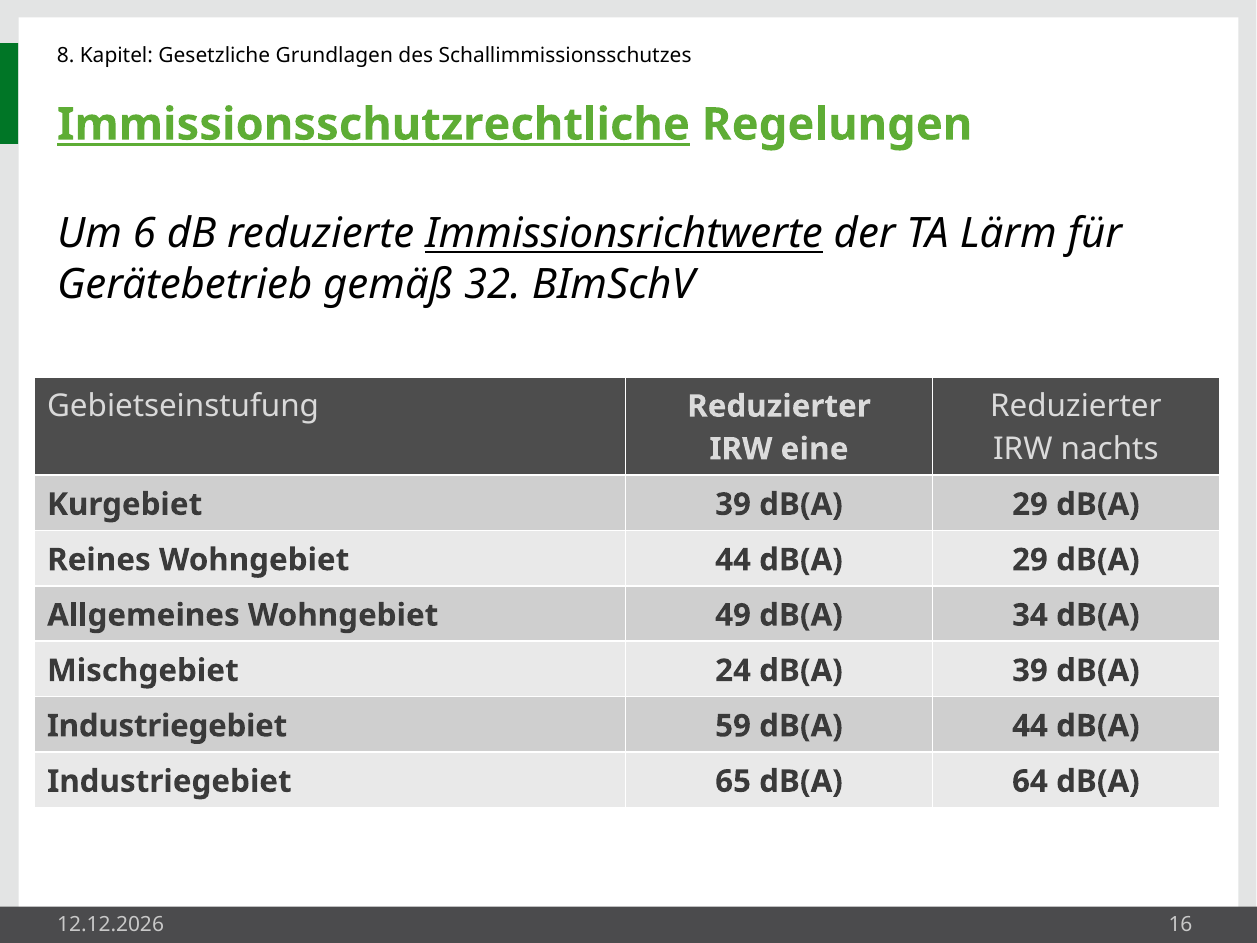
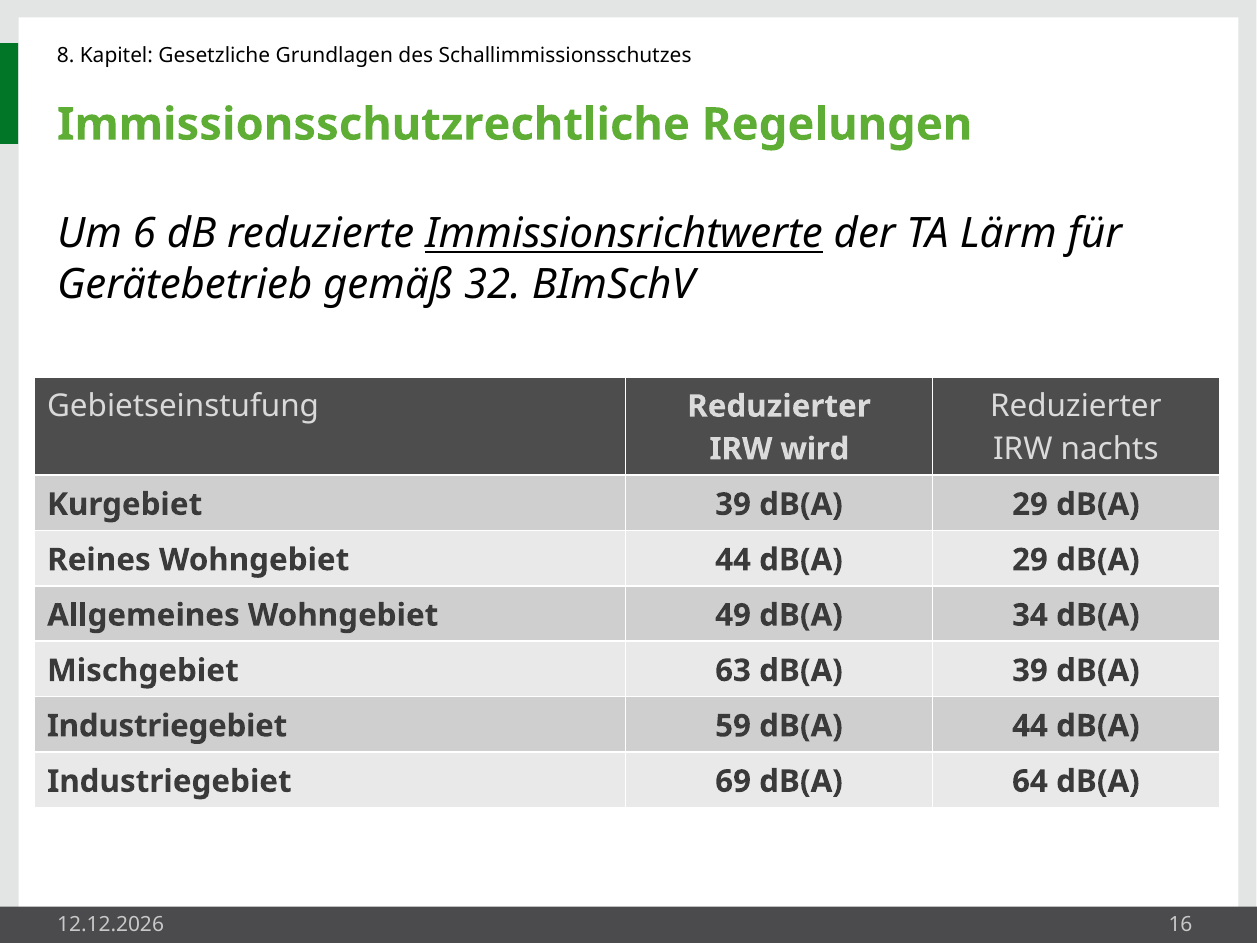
Immissionsschutzrechtliche underline: present -> none (373, 125)
eine: eine -> wird (815, 449)
24: 24 -> 63 (733, 670)
65: 65 -> 69 (733, 781)
